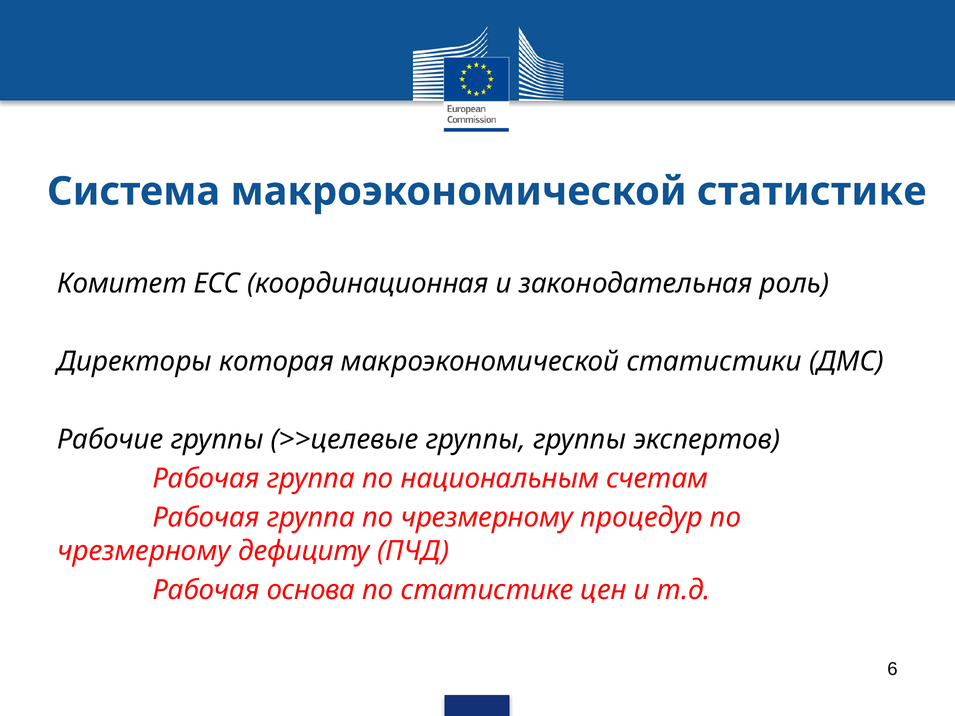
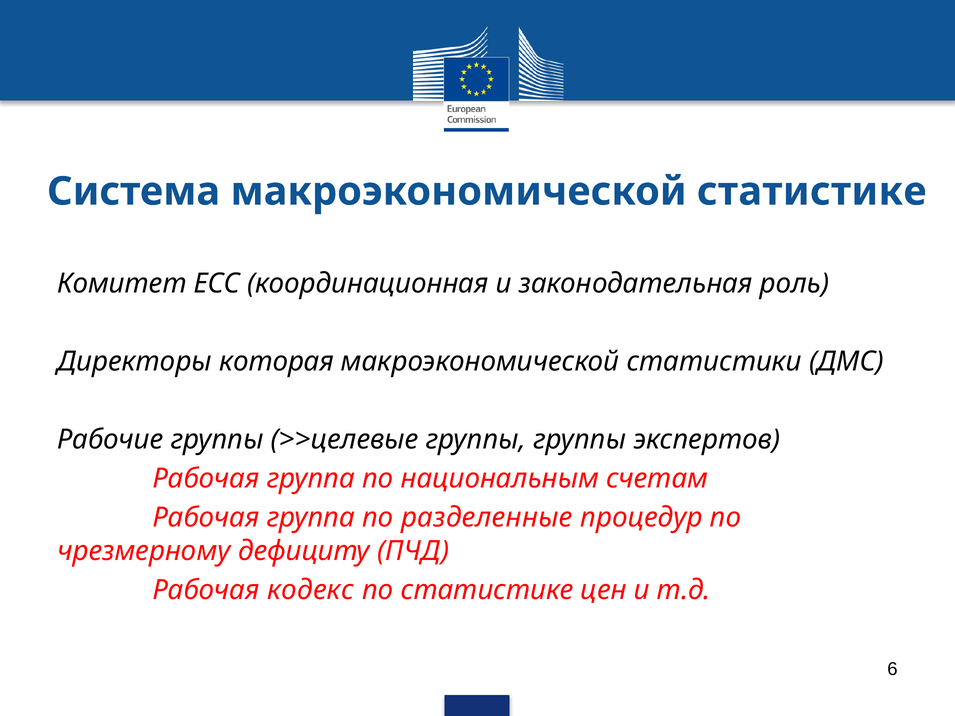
группа по чрезмерному: чрезмерному -> разделенные (487, 518)
основа: основа -> кодекс (311, 590)
